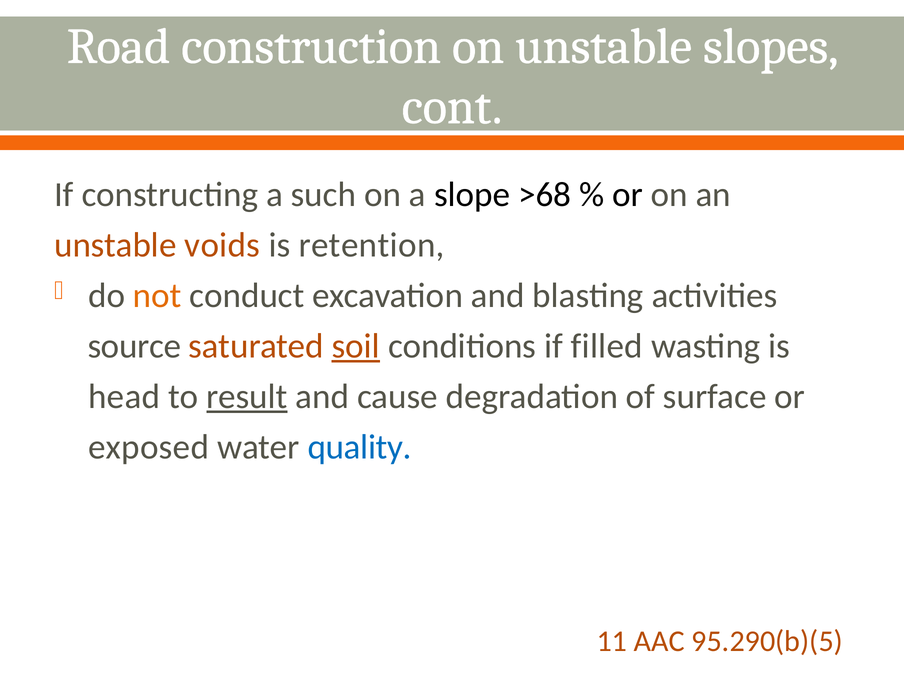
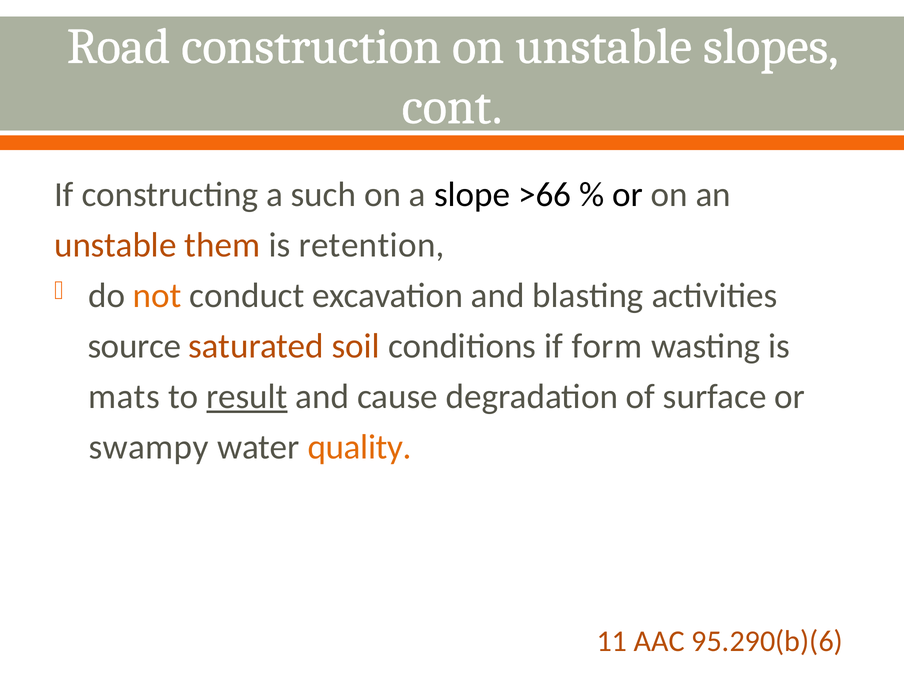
>68: >68 -> >66 (545, 195)
voids: voids -> them (222, 245)
soil underline: present -> none (356, 346)
filled: filled -> form (607, 346)
head: head -> mats (124, 397)
exposed: exposed -> swampy (149, 447)
quality colour: blue -> orange (360, 447)
95.290(b)(5: 95.290(b)(5 -> 95.290(b)(6 (767, 641)
